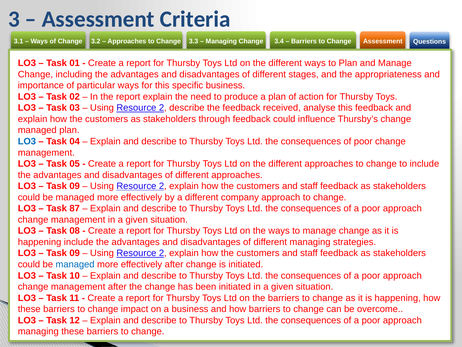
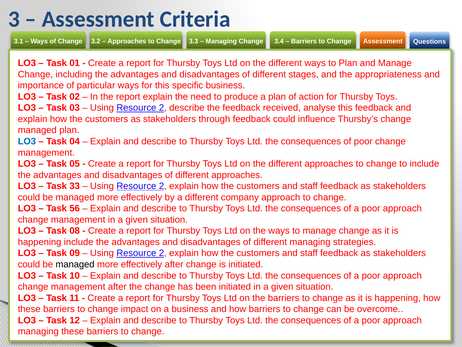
09: 09 -> 33 (75, 186)
87: 87 -> 56 (75, 208)
managed colour: blue -> black (75, 264)
